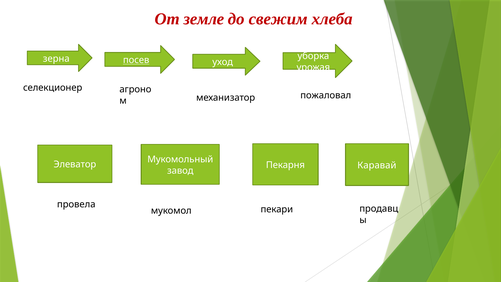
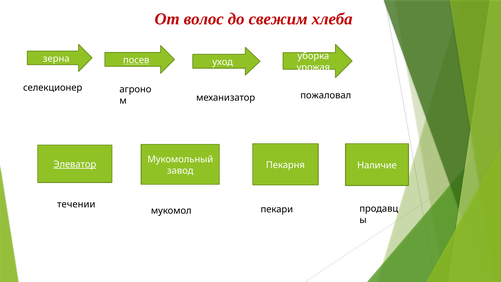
земле: земле -> волос (204, 19)
Элеватор underline: none -> present (75, 164)
Каравай: Каравай -> Наличие (377, 165)
провела: провела -> течении (76, 204)
